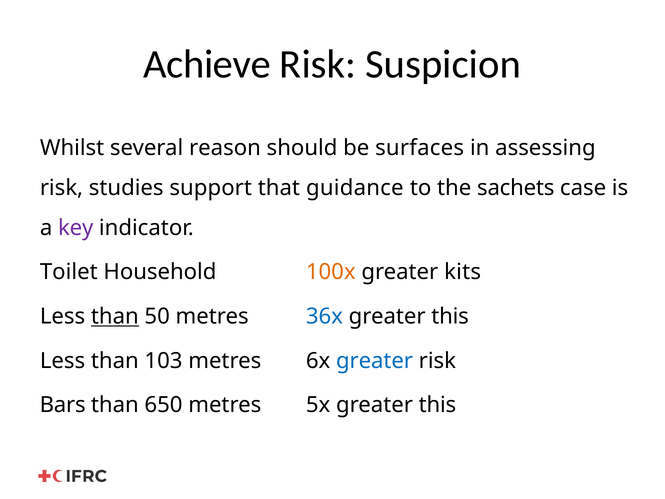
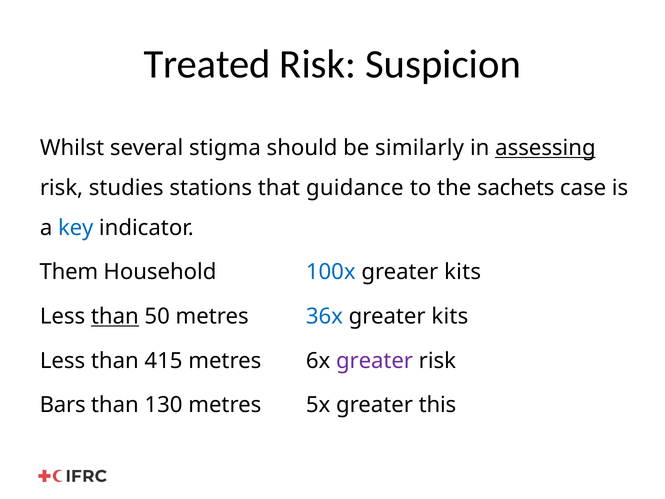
Achieve: Achieve -> Treated (207, 64)
reason: reason -> stigma (225, 148)
surfaces: surfaces -> similarly (420, 148)
assessing underline: none -> present (545, 148)
support: support -> stations (211, 188)
key colour: purple -> blue (76, 228)
Toilet: Toilet -> Them (69, 272)
100x colour: orange -> blue (331, 272)
this: this -> kits (450, 316)
103: 103 -> 415 (164, 361)
greater colour: blue -> purple (375, 361)
650: 650 -> 130 (164, 405)
